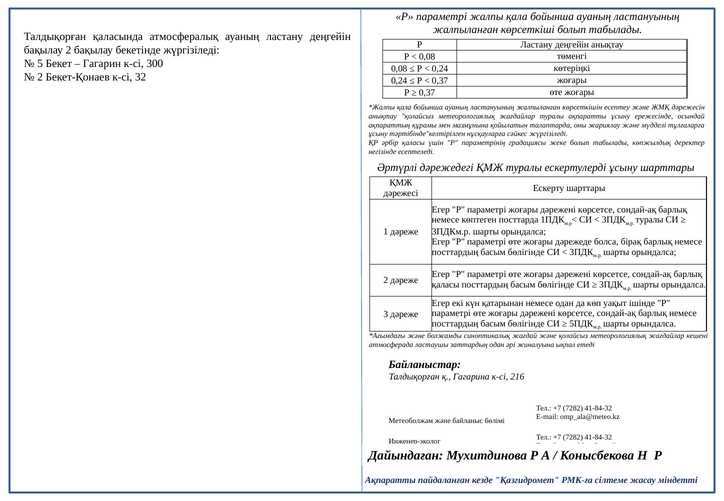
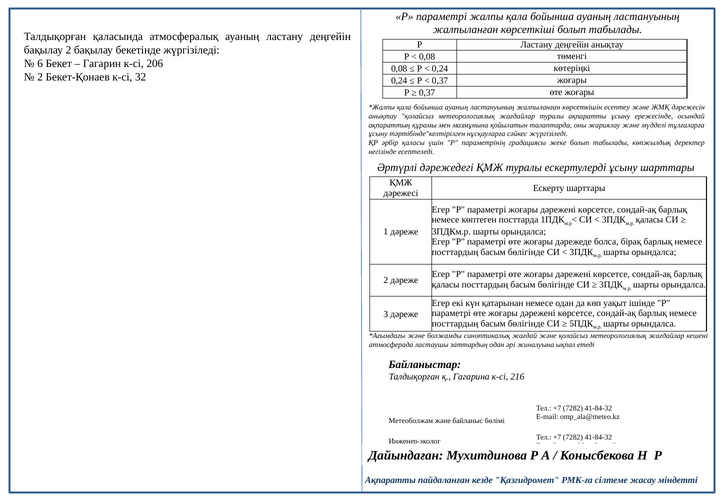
5: 5 -> 6 (40, 64)
300: 300 -> 206 (155, 64)
туралы: туралы -> қаласы (649, 220)
